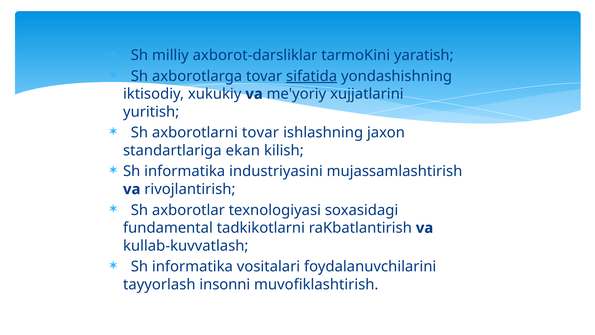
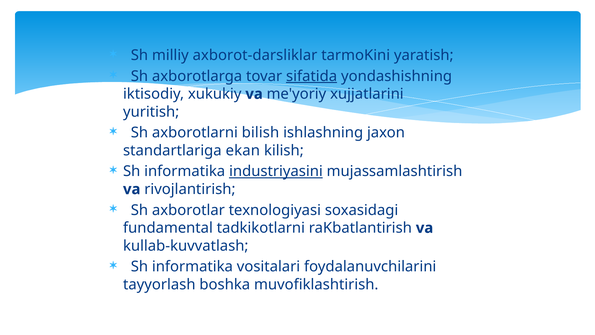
axborotlarni tovar: tovar -> bilish (260, 133)
industriyasini underline: none -> present (276, 171)
insonni: insonni -> boshka (225, 284)
